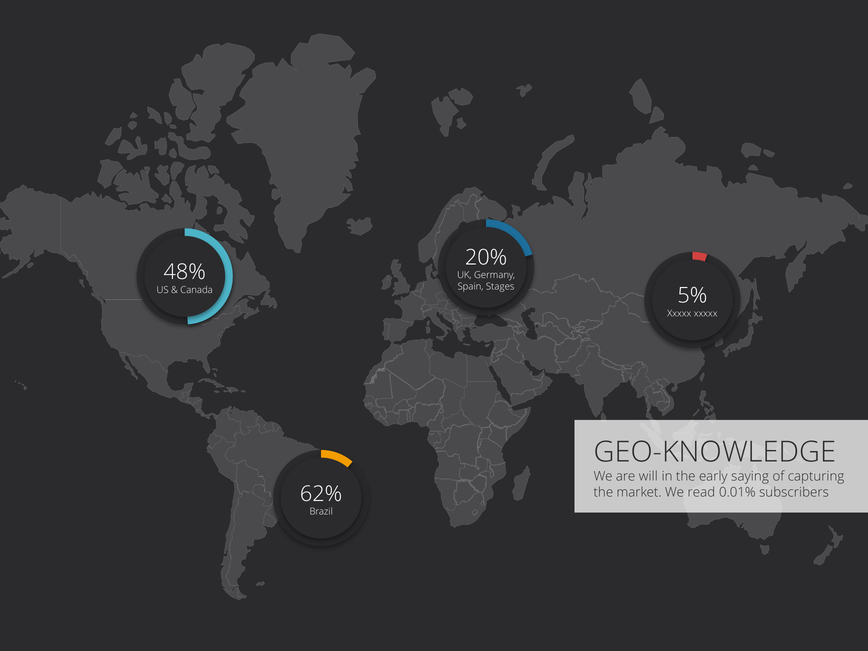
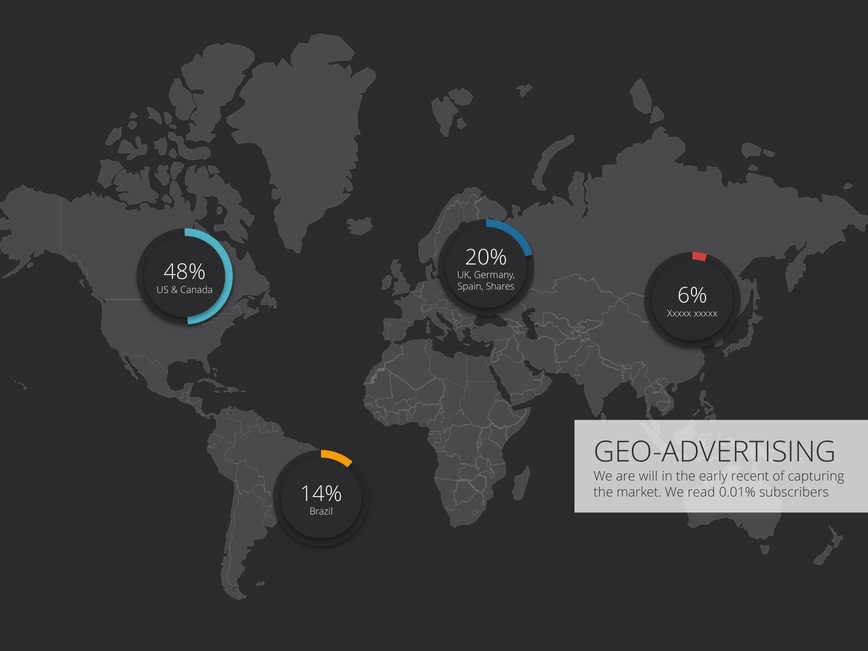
Stages: Stages -> Shares (500, 287)
5%: 5% -> 6% (692, 296)
GEO-KNOWLEDGE: GEO-KNOWLEDGE -> GEO-ADVERTISING (715, 452)
saying: saying -> recent (750, 477)
62%: 62% -> 14% (321, 494)
